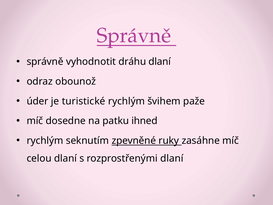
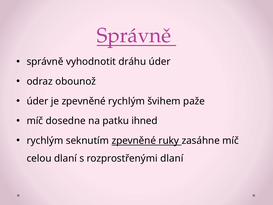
dráhu dlaní: dlaní -> úder (160, 62)
je turistické: turistické -> zpevněné (84, 101)
